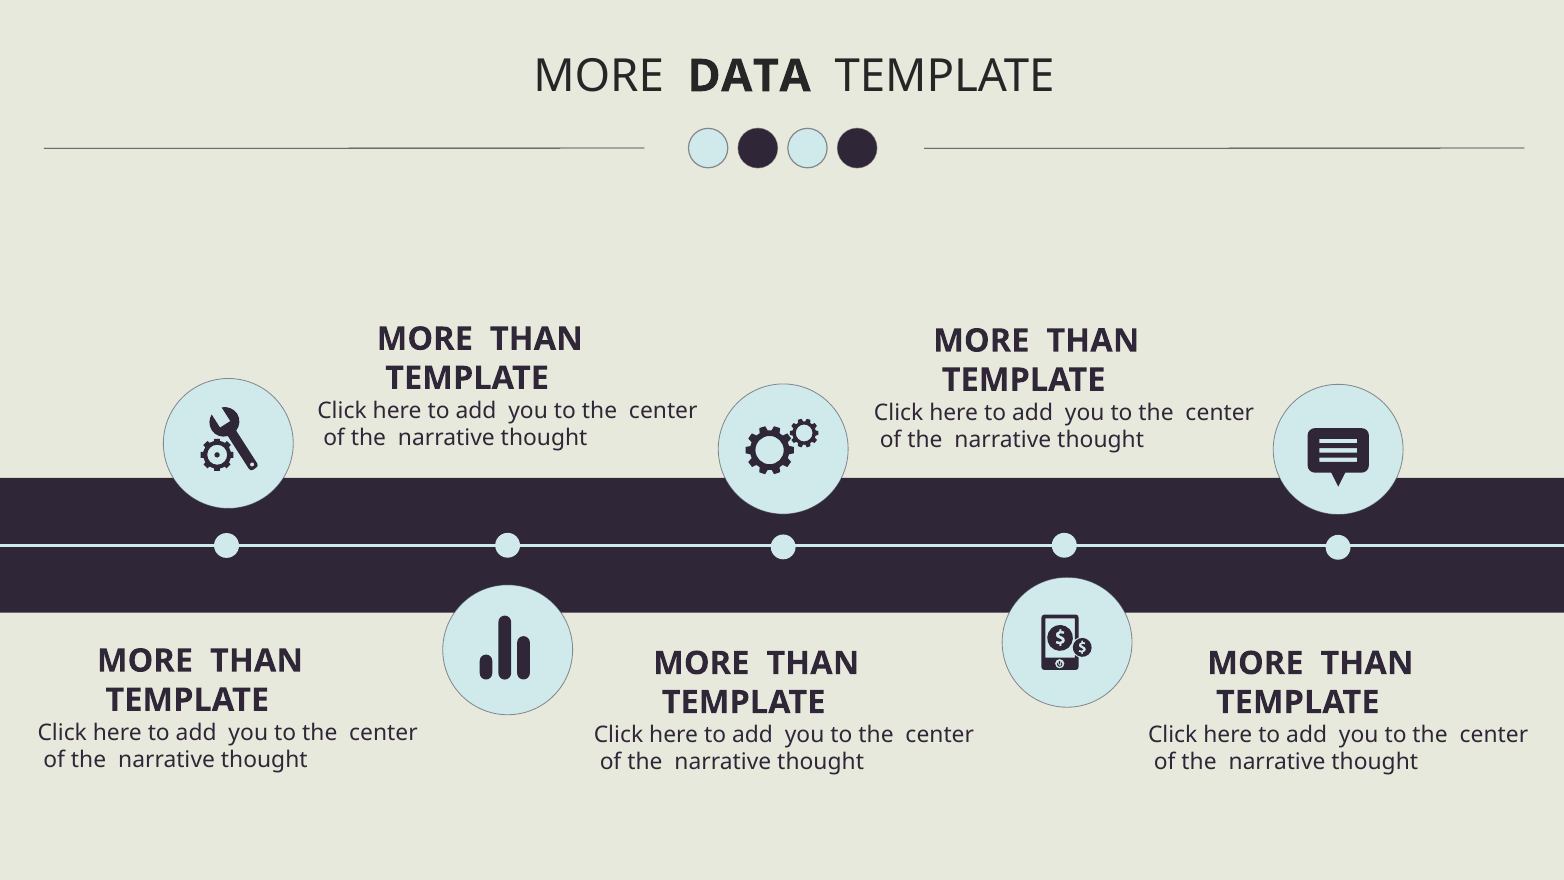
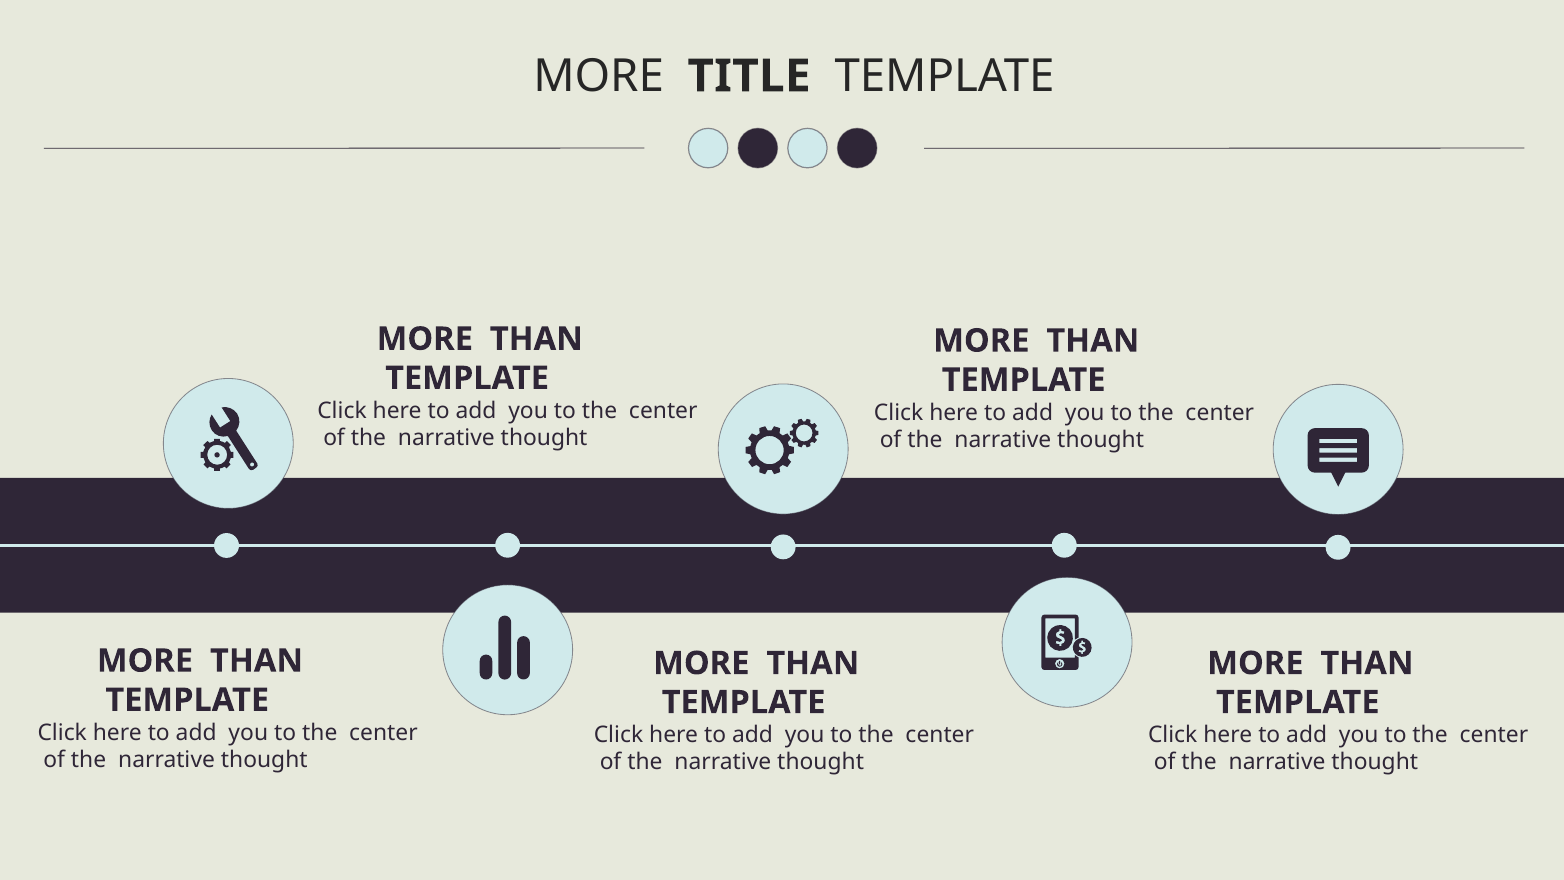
DATA: DATA -> TITLE (749, 76)
